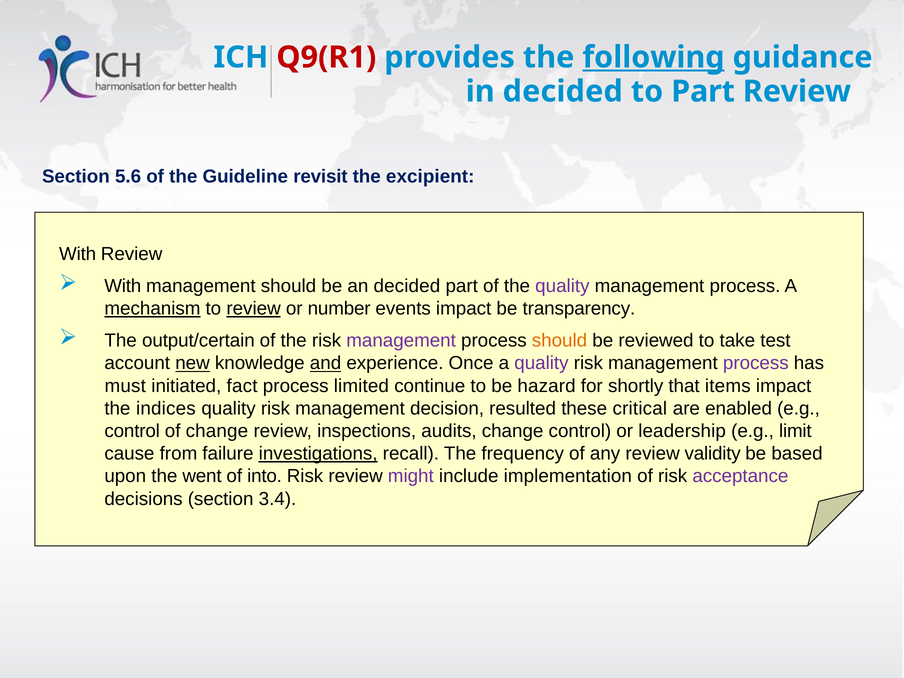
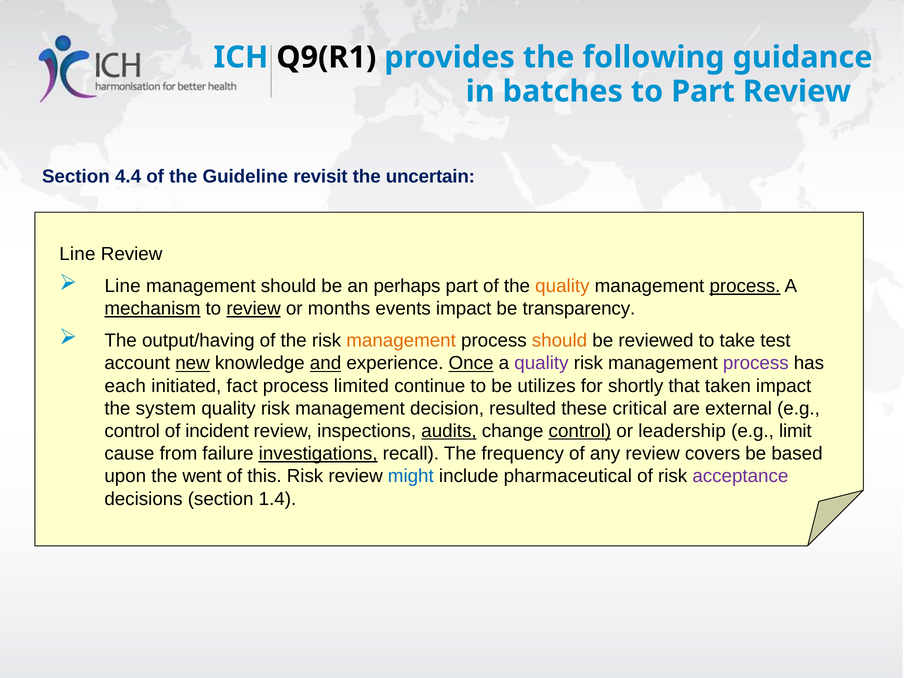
Q9(R1 colour: red -> black (326, 57)
following underline: present -> none (653, 57)
in decided: decided -> batches (563, 91)
5.6: 5.6 -> 4.4 (128, 177)
excipient: excipient -> uncertain (430, 177)
With: With -> Line (77, 254)
With: With -> Line (123, 286)
an decided: decided -> perhaps (407, 286)
quality colour: purple -> orange (562, 286)
process underline: none -> present (745, 286)
number: number -> months (339, 309)
output/certain: output/certain -> output/having (198, 341)
management colour: purple -> orange (401, 341)
Once underline: none -> present (471, 363)
must: must -> each (125, 386)
hazard: hazard -> utilizes (547, 386)
items: items -> taken (728, 386)
indices: indices -> system (166, 408)
enabled: enabled -> external (739, 408)
of change: change -> incident (217, 431)
audits underline: none -> present (449, 431)
control underline: none -> present (580, 431)
validity: validity -> covers (713, 454)
into: into -> this (264, 476)
might colour: purple -> blue (411, 476)
implementation: implementation -> pharmaceutical (568, 476)
3.4: 3.4 -> 1.4 (277, 499)
